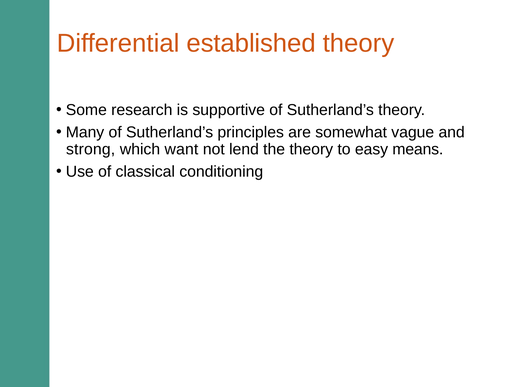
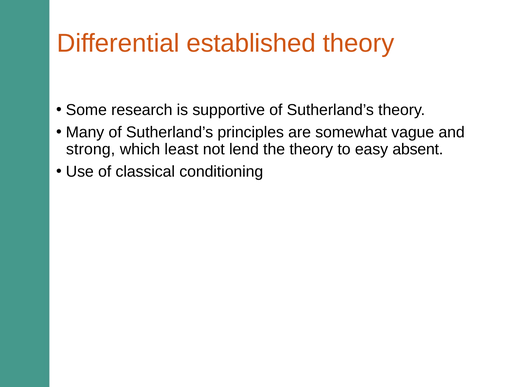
want: want -> least (181, 149)
means: means -> absent (418, 149)
